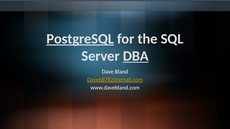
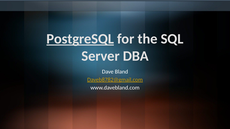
DBA underline: present -> none (136, 56)
